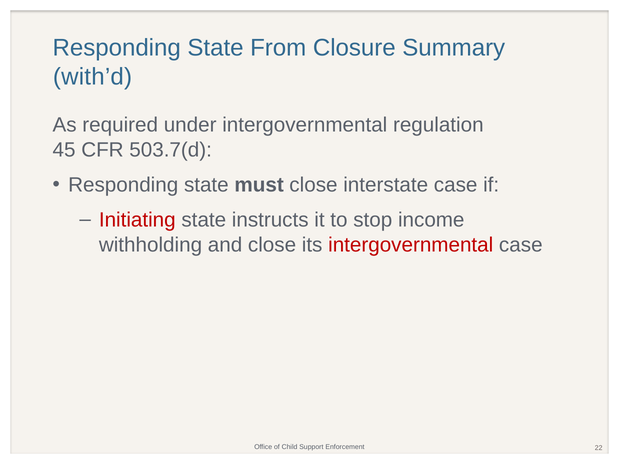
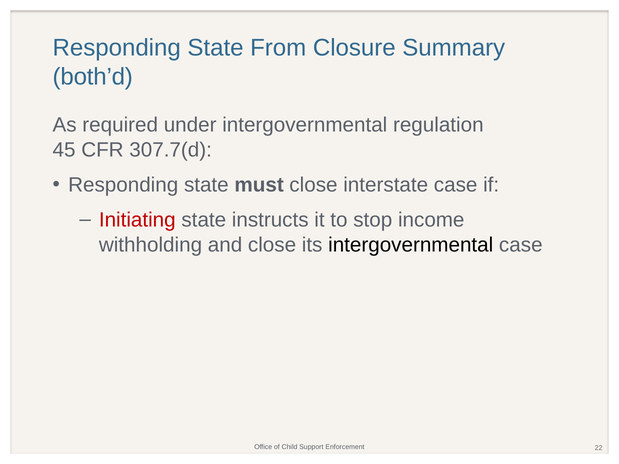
with’d: with’d -> both’d (93, 77)
503.7(d: 503.7(d -> 307.7(d (171, 150)
intergovernmental colour: red -> black (411, 245)
